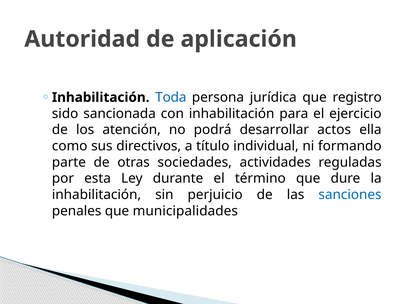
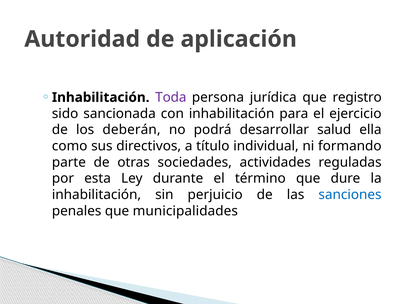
Toda colour: blue -> purple (171, 98)
atención: atención -> deberán (132, 130)
actos: actos -> salud (334, 130)
